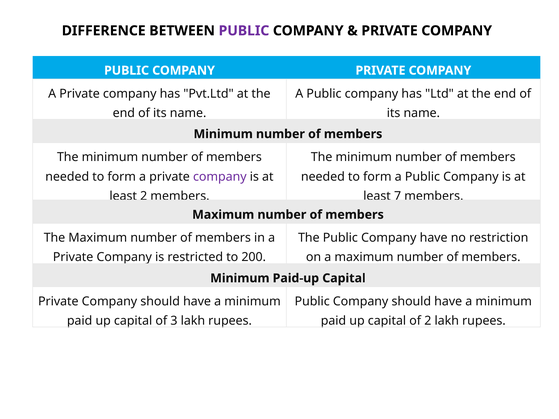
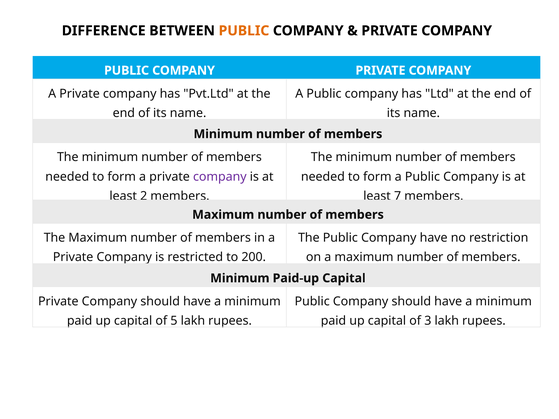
PUBLIC colour: purple -> orange (244, 31)
3: 3 -> 5 (174, 321)
of 2: 2 -> 3 (428, 321)
